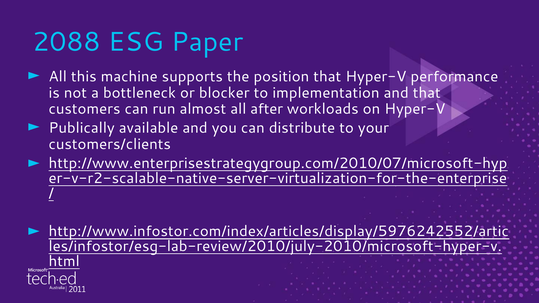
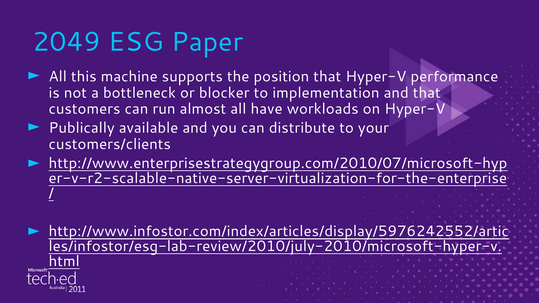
2088: 2088 -> 2049 (67, 42)
after: after -> have (267, 109)
